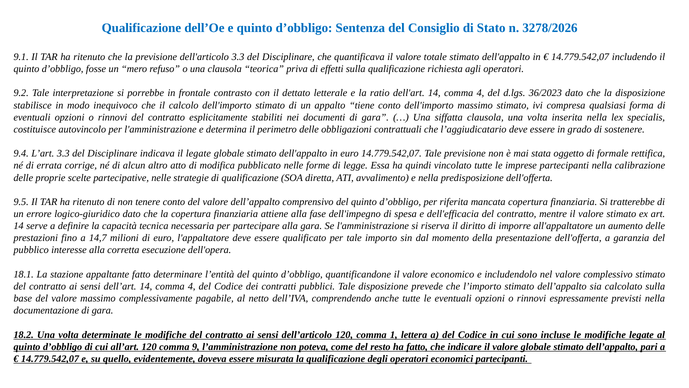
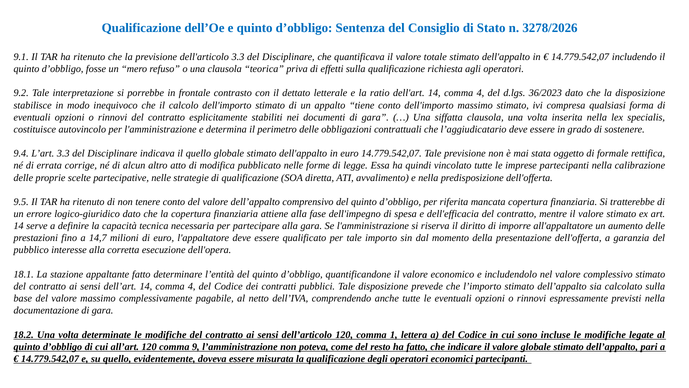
il legate: legate -> quello (198, 153)
